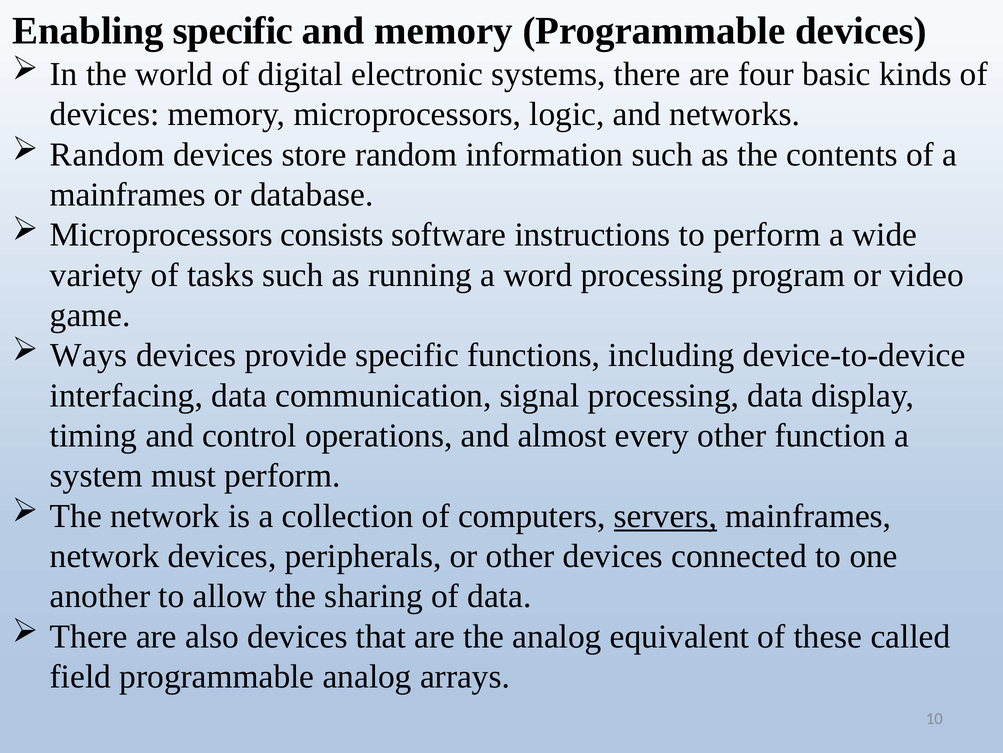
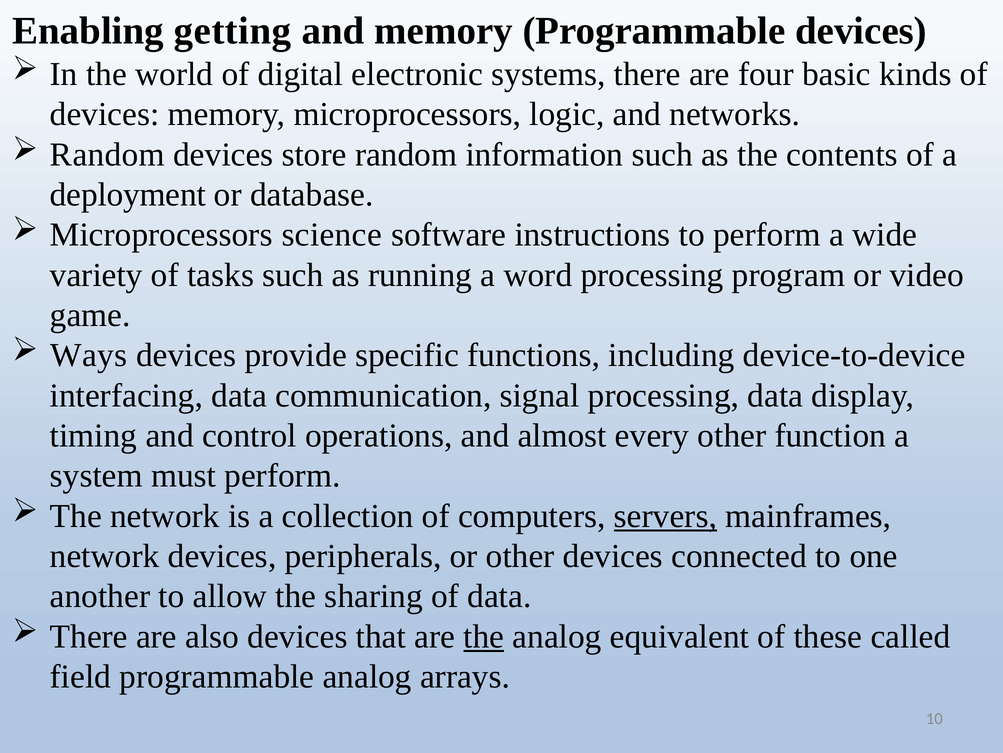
Enabling specific: specific -> getting (233, 31)
mainframes: mainframes -> deployment (128, 194)
consists: consists -> science (332, 235)
the underline: none -> present (484, 636)
